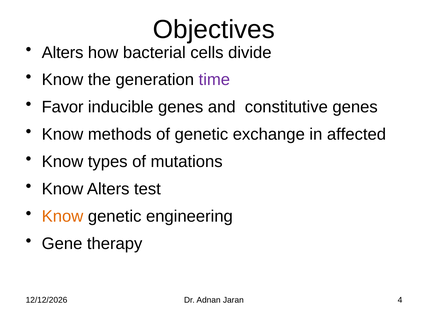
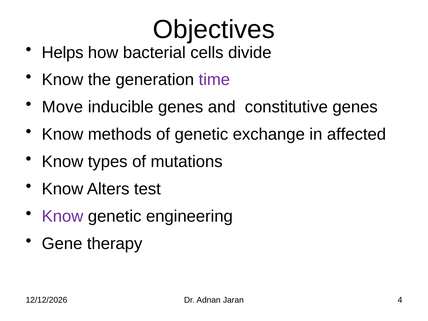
Alters: Alters -> Helps (63, 53)
Favor: Favor -> Move (62, 107)
Know colour: orange -> purple (63, 216)
